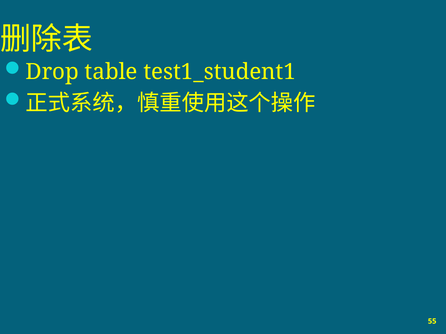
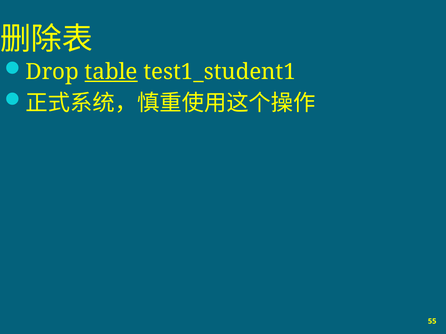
table underline: none -> present (111, 72)
